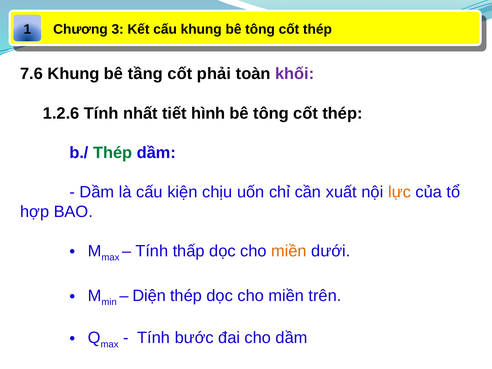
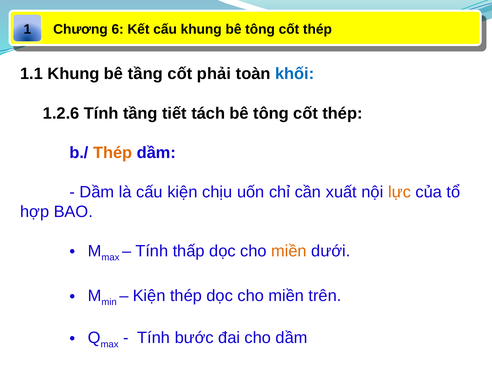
3: 3 -> 6 (118, 29)
7.6: 7.6 -> 1.1 (32, 74)
khối colour: purple -> blue (295, 74)
Tính nhất: nhất -> tầng (140, 113)
hình: hình -> tách (208, 113)
Thép colour: green -> orange (113, 153)
Diện: Diện -> Kiện (149, 296)
